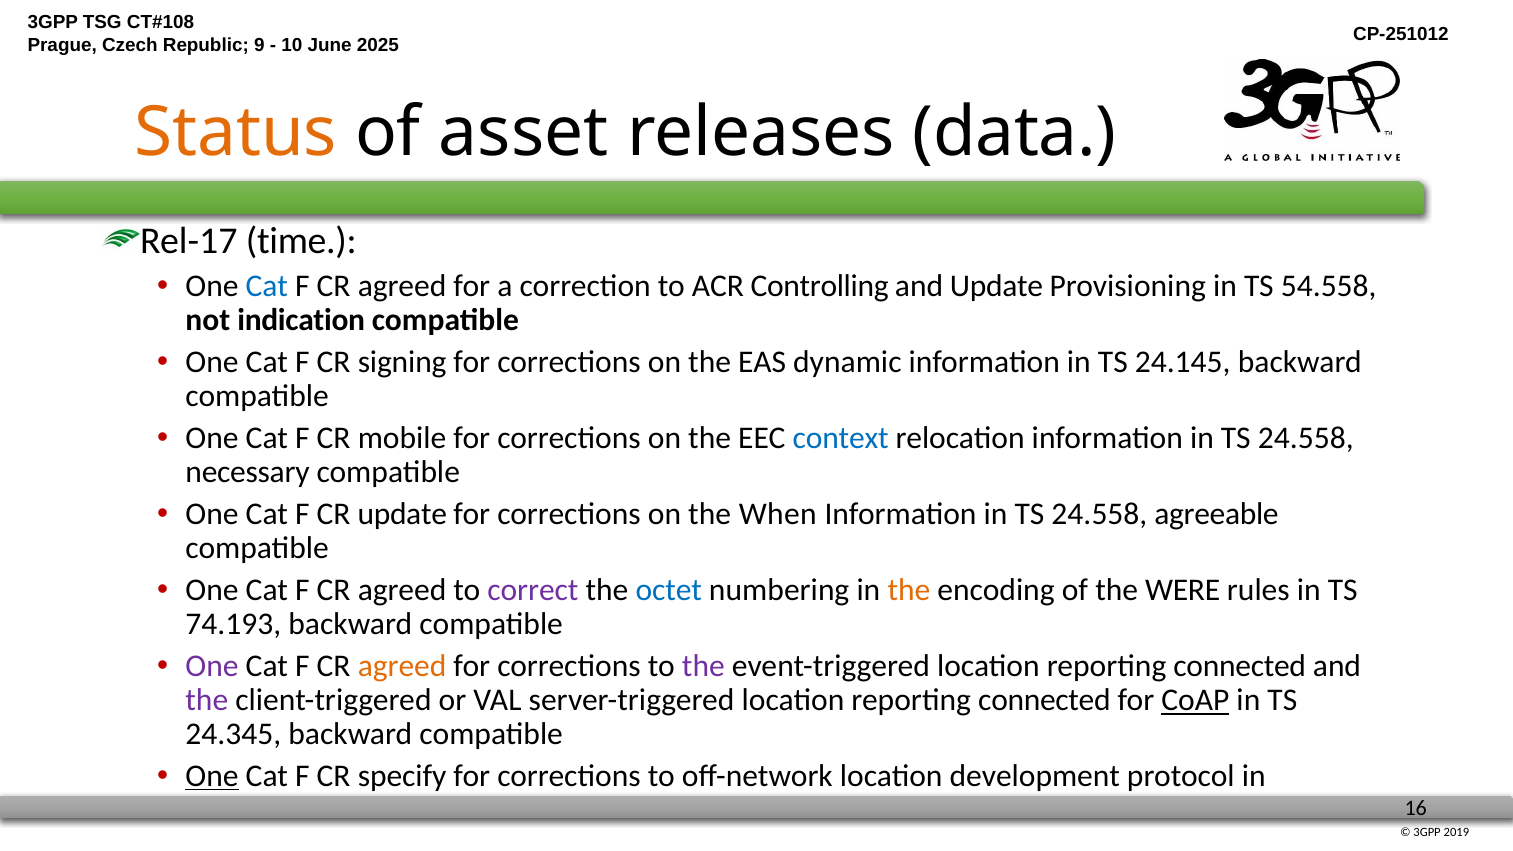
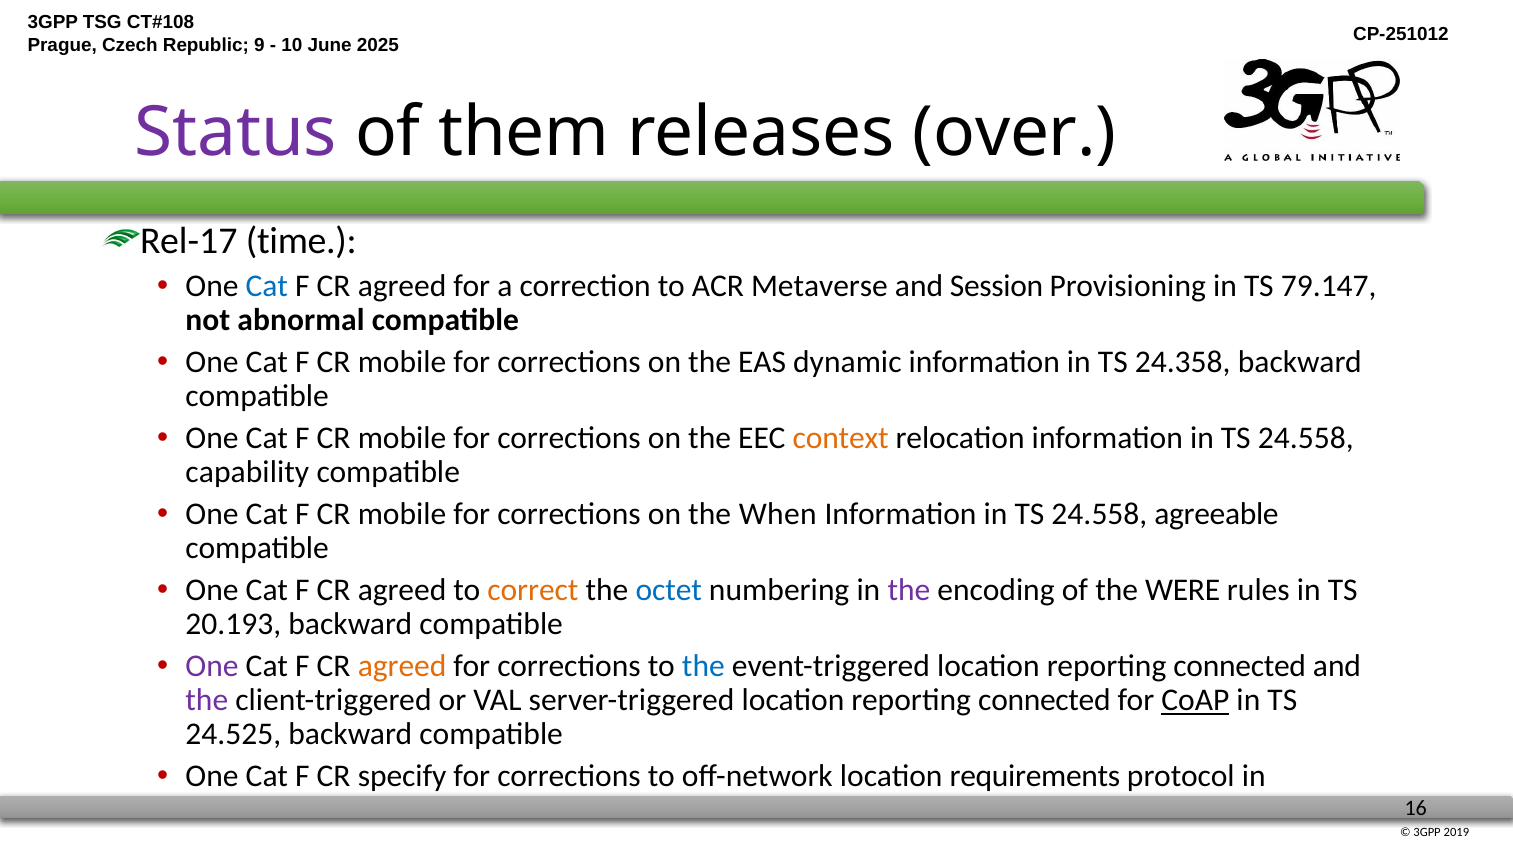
Status colour: orange -> purple (236, 132)
asset: asset -> them (524, 132)
data: data -> over (1015, 132)
Controlling: Controlling -> Metaverse (819, 286)
and Update: Update -> Session (997, 286)
54.558: 54.558 -> 79.147 (1329, 286)
indication: indication -> abnormal (301, 320)
signing: signing -> mobile (402, 362)
24.145: 24.145 -> 24.358 (1183, 362)
context colour: blue -> orange (841, 438)
necessary: necessary -> capability (247, 472)
update: update -> mobile (402, 514)
correct colour: purple -> orange (533, 590)
the colour: orange -> purple (909, 590)
74.193: 74.193 -> 20.193 (233, 624)
the colour: purple -> blue (703, 666)
24.345: 24.345 -> 24.525 (233, 734)
One underline: present -> none (212, 776)
development: development -> requirements (1035, 776)
